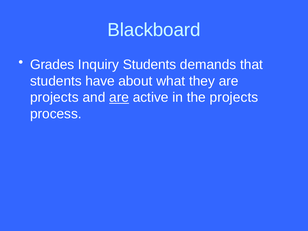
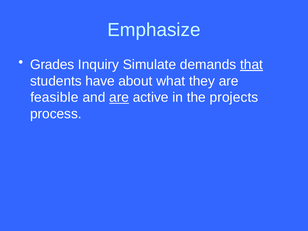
Blackboard: Blackboard -> Emphasize (154, 30)
Inquiry Students: Students -> Simulate (150, 65)
that underline: none -> present (252, 65)
projects: projects -> feasible (54, 97)
